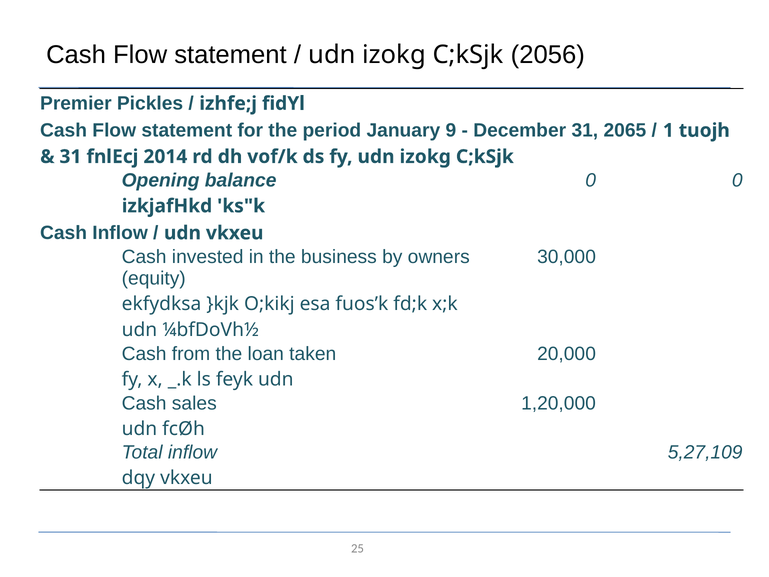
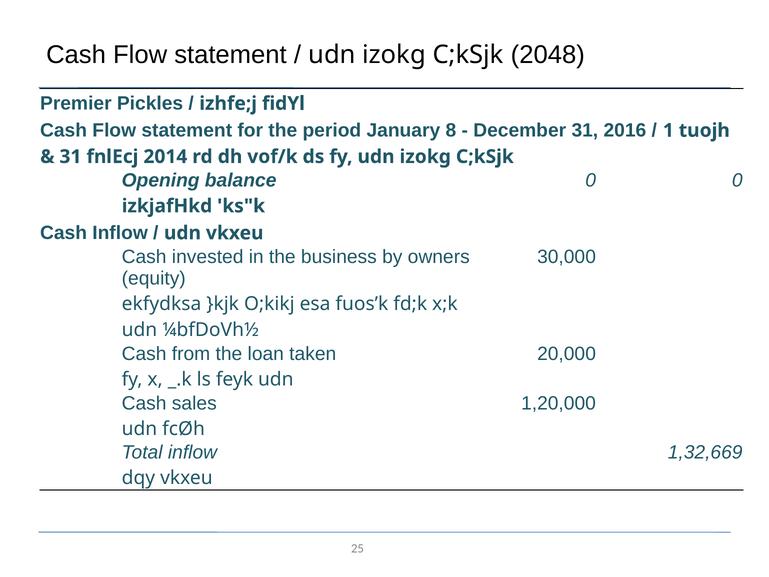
2056: 2056 -> 2048 (548, 55)
9: 9 -> 8 (451, 130)
2065: 2065 -> 2016 (625, 130)
5,27,109: 5,27,109 -> 1,32,669 (705, 452)
